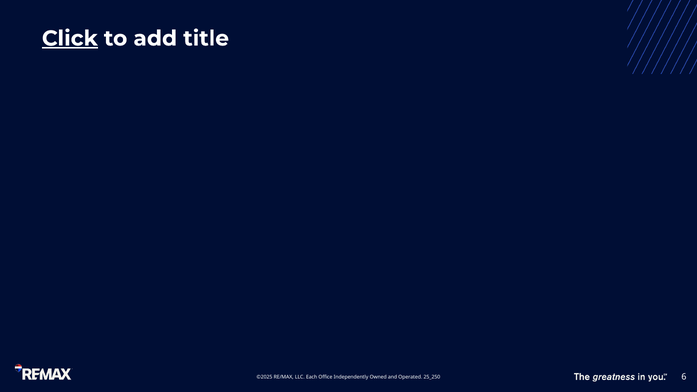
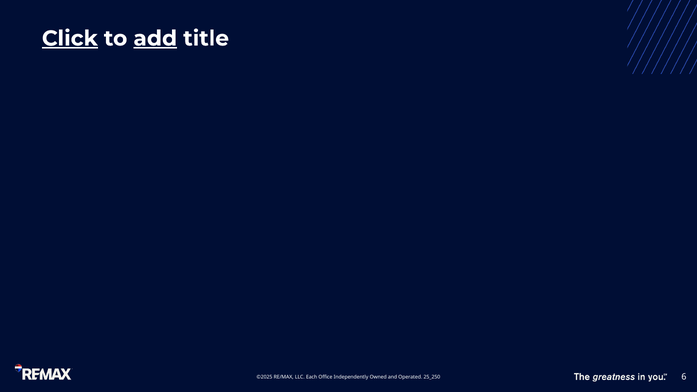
add underline: none -> present (155, 38)
